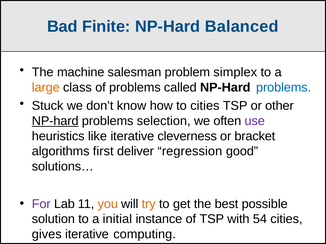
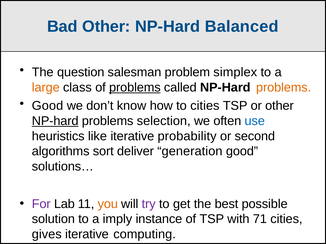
Bad Finite: Finite -> Other (106, 27)
machine: machine -> question (81, 72)
problems underline: none -> present (135, 88)
problems colour: blue -> orange (284, 88)
Stuck: Stuck -> Good (48, 106)
use colour: purple -> blue (255, 121)
cleverness: cleverness -> probability (187, 136)
bracket: bracket -> second (255, 136)
first: first -> sort (103, 152)
regression: regression -> generation (190, 152)
try colour: orange -> purple (149, 204)
initial: initial -> imply (117, 219)
54: 54 -> 71 (260, 219)
